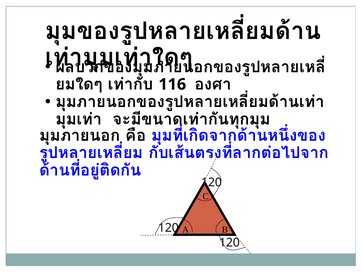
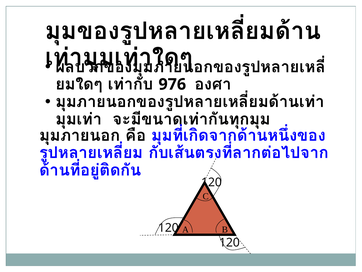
116: 116 -> 976 (172, 84)
